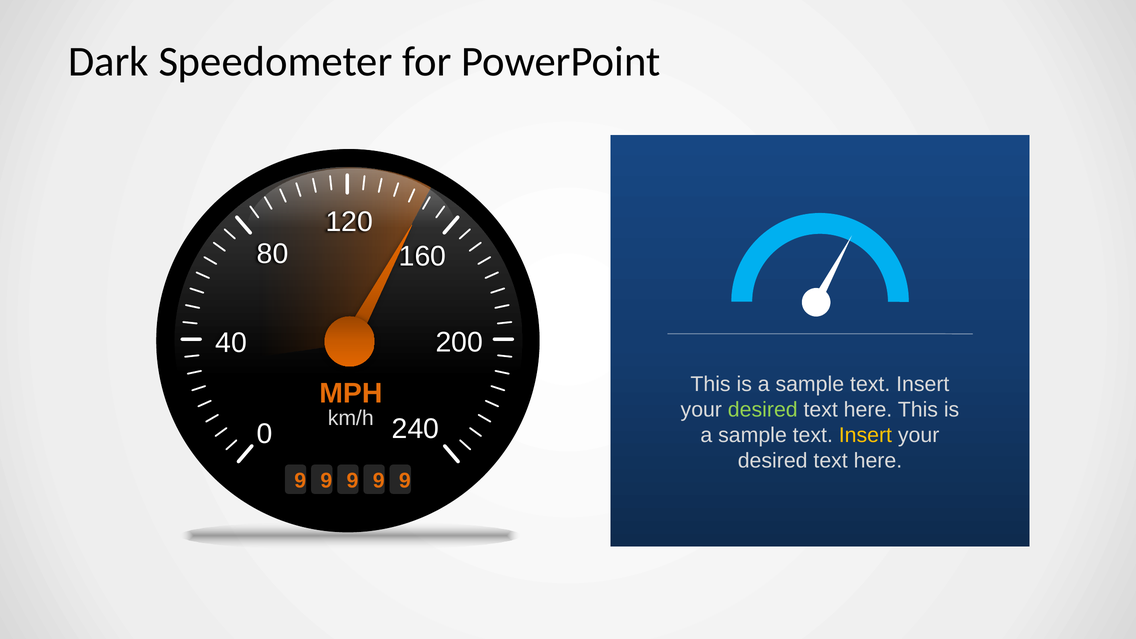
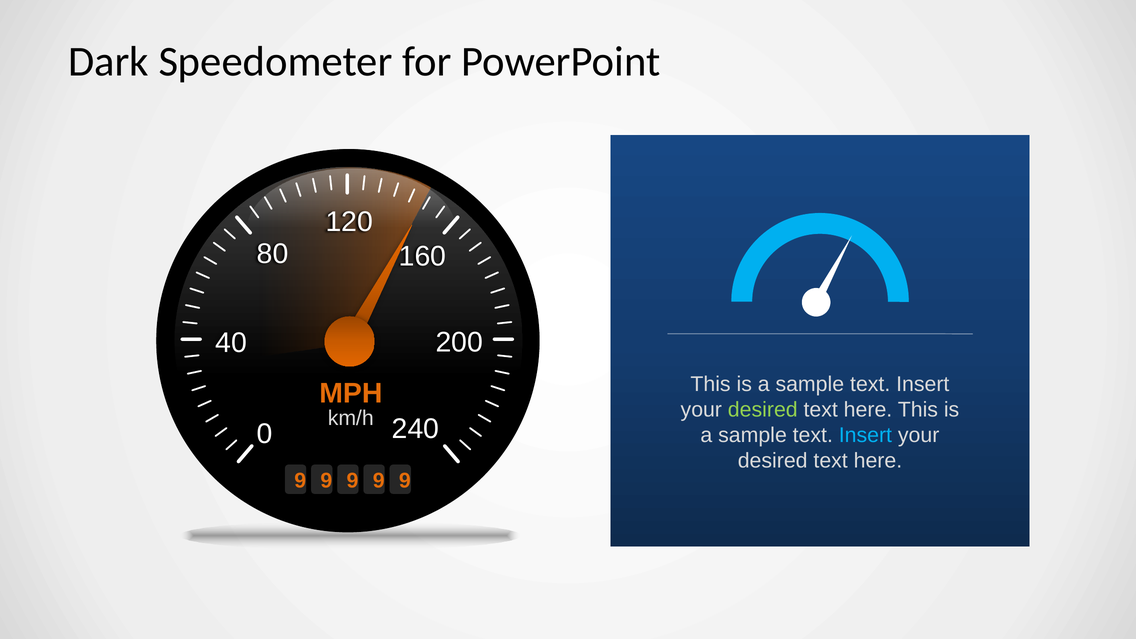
Insert colour: yellow -> light blue (865, 435)
